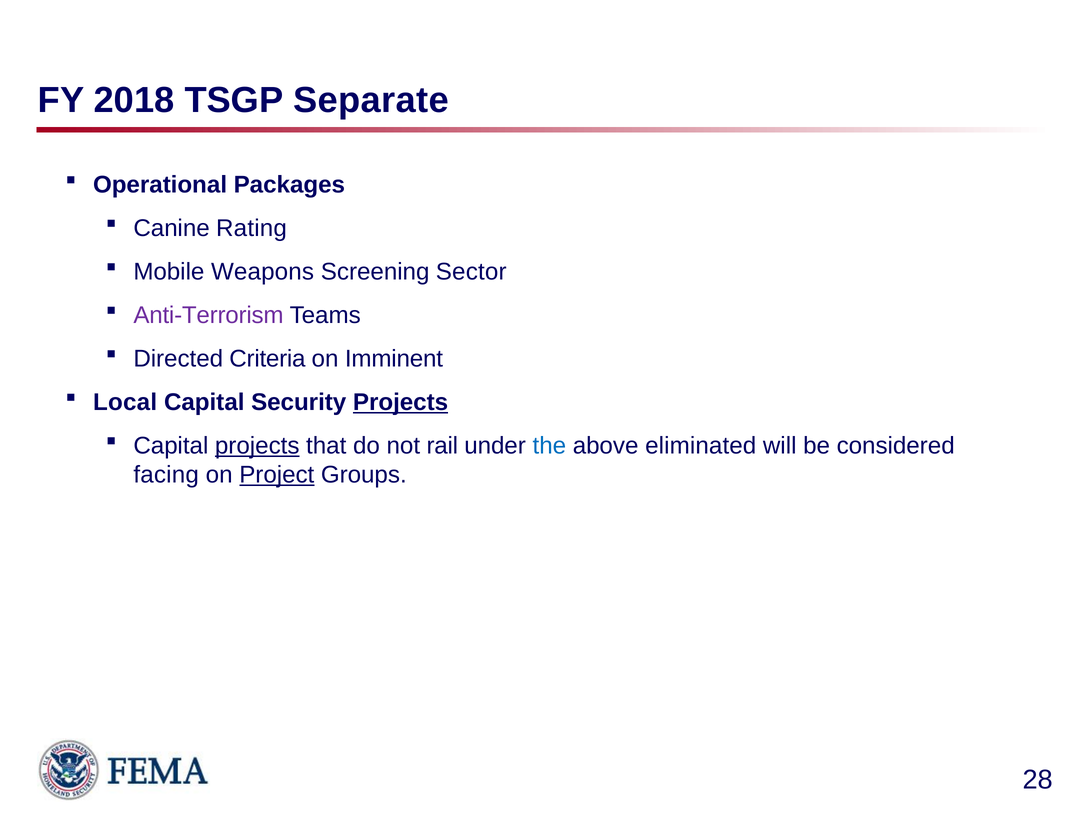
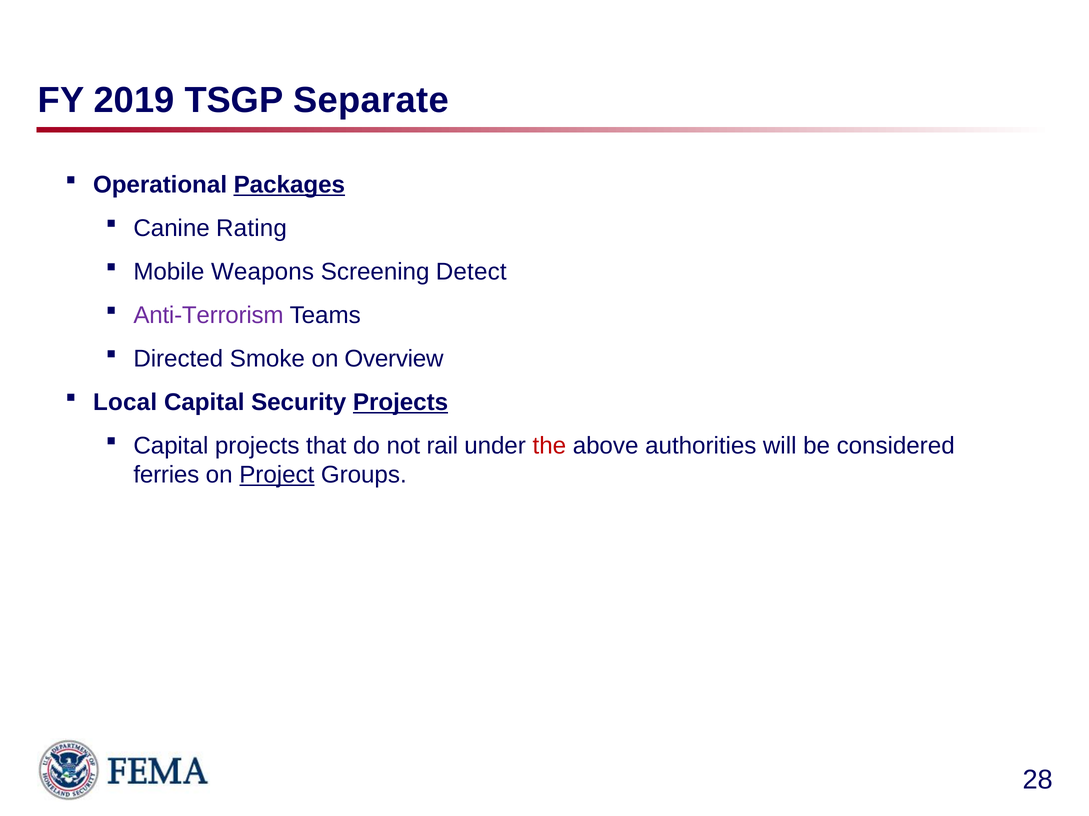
2018: 2018 -> 2019 (134, 100)
Packages underline: none -> present (289, 185)
Sector: Sector -> Detect (471, 272)
Criteria: Criteria -> Smoke (267, 359)
Imminent: Imminent -> Overview (394, 359)
projects underline: present -> none (257, 446)
the colour: blue -> red (549, 446)
eliminated: eliminated -> authorities (701, 446)
facing: facing -> ferries (166, 475)
